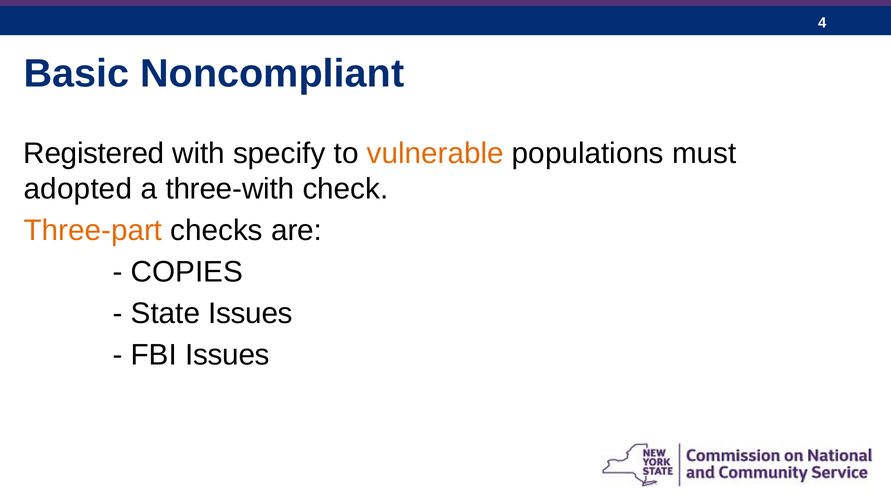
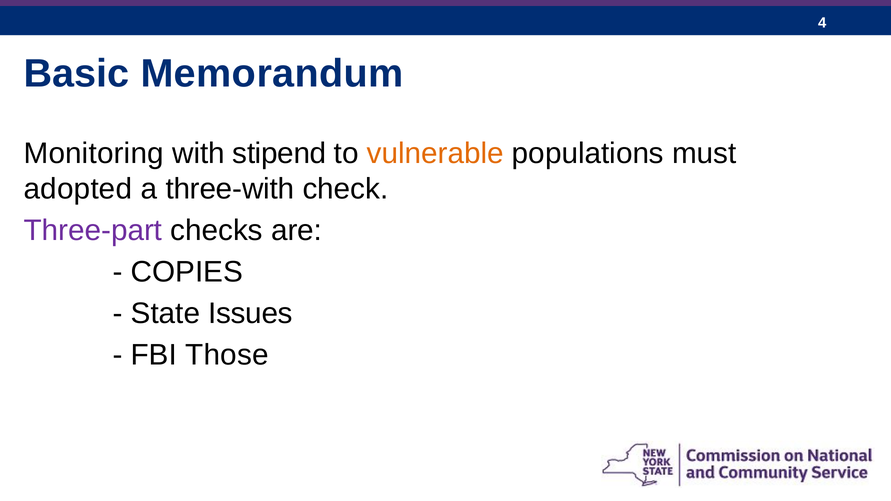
Noncompliant: Noncompliant -> Memorandum (272, 74)
Registered: Registered -> Monitoring (94, 153)
specify: specify -> stipend (279, 153)
Three-part colour: orange -> purple (93, 231)
FBI Issues: Issues -> Those (227, 355)
